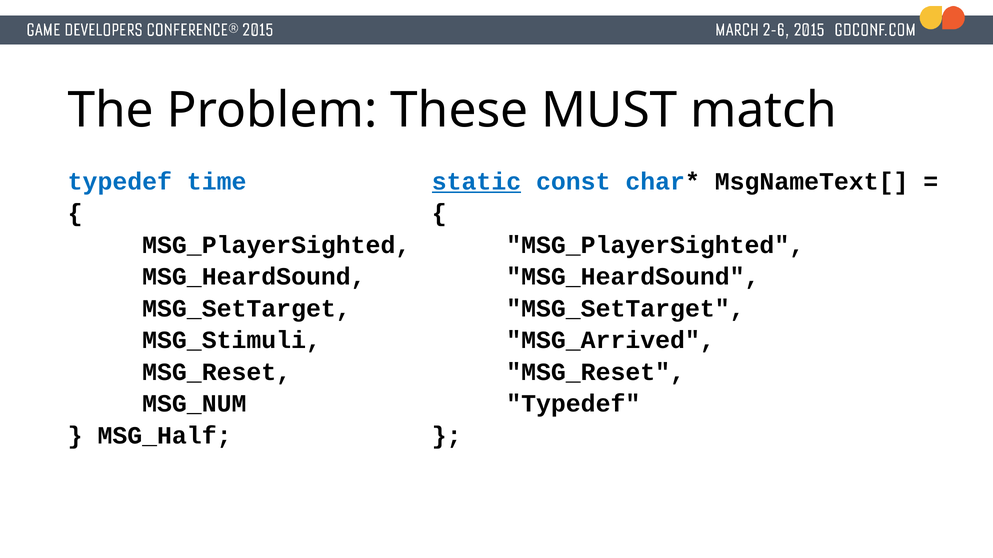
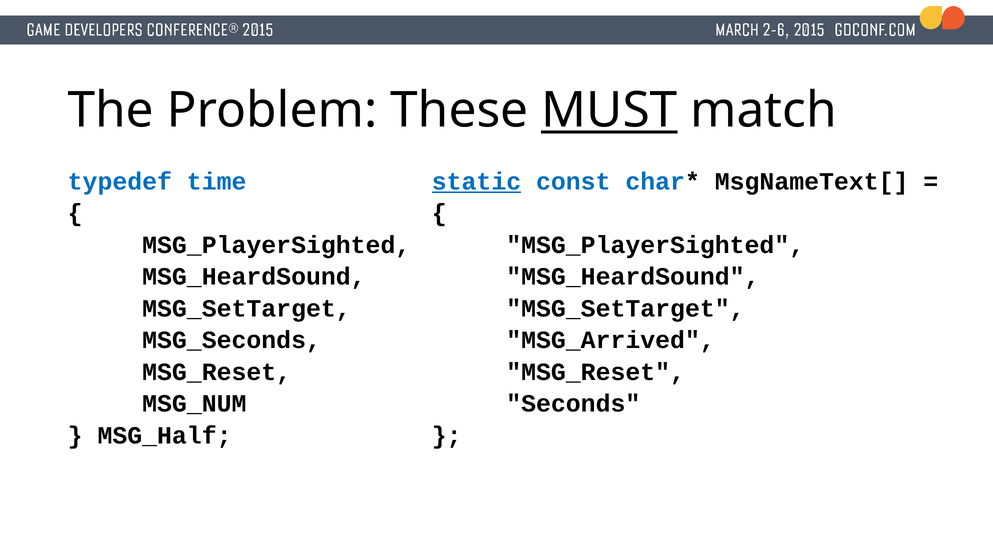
MUST underline: none -> present (609, 111)
MSG_Stimuli: MSG_Stimuli -> MSG_Seconds (232, 340)
Typedef: Typedef -> Seconds (573, 404)
